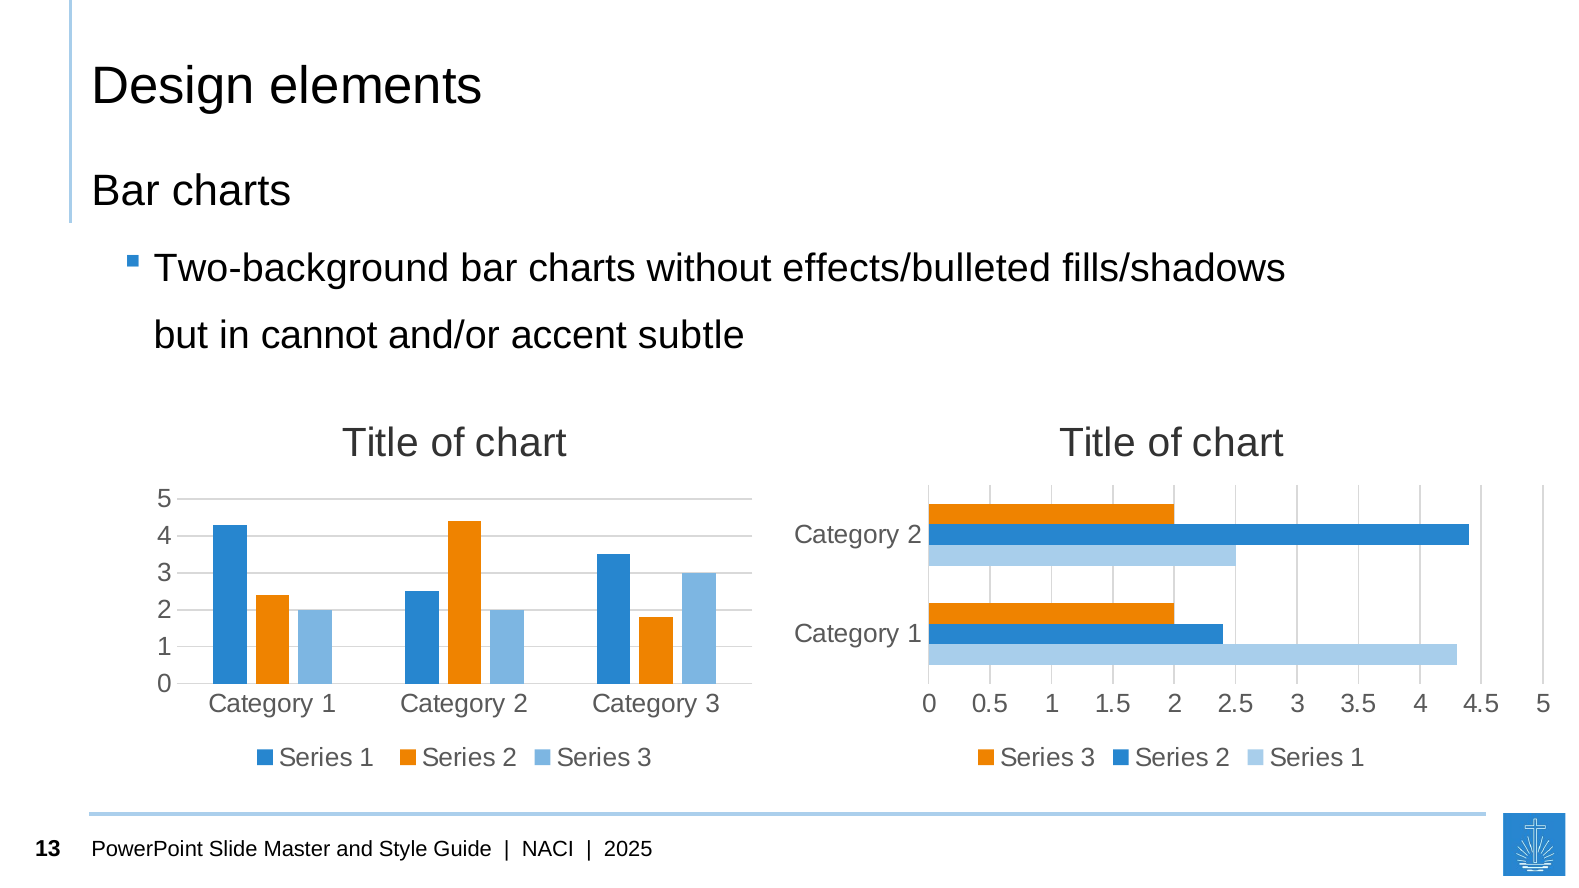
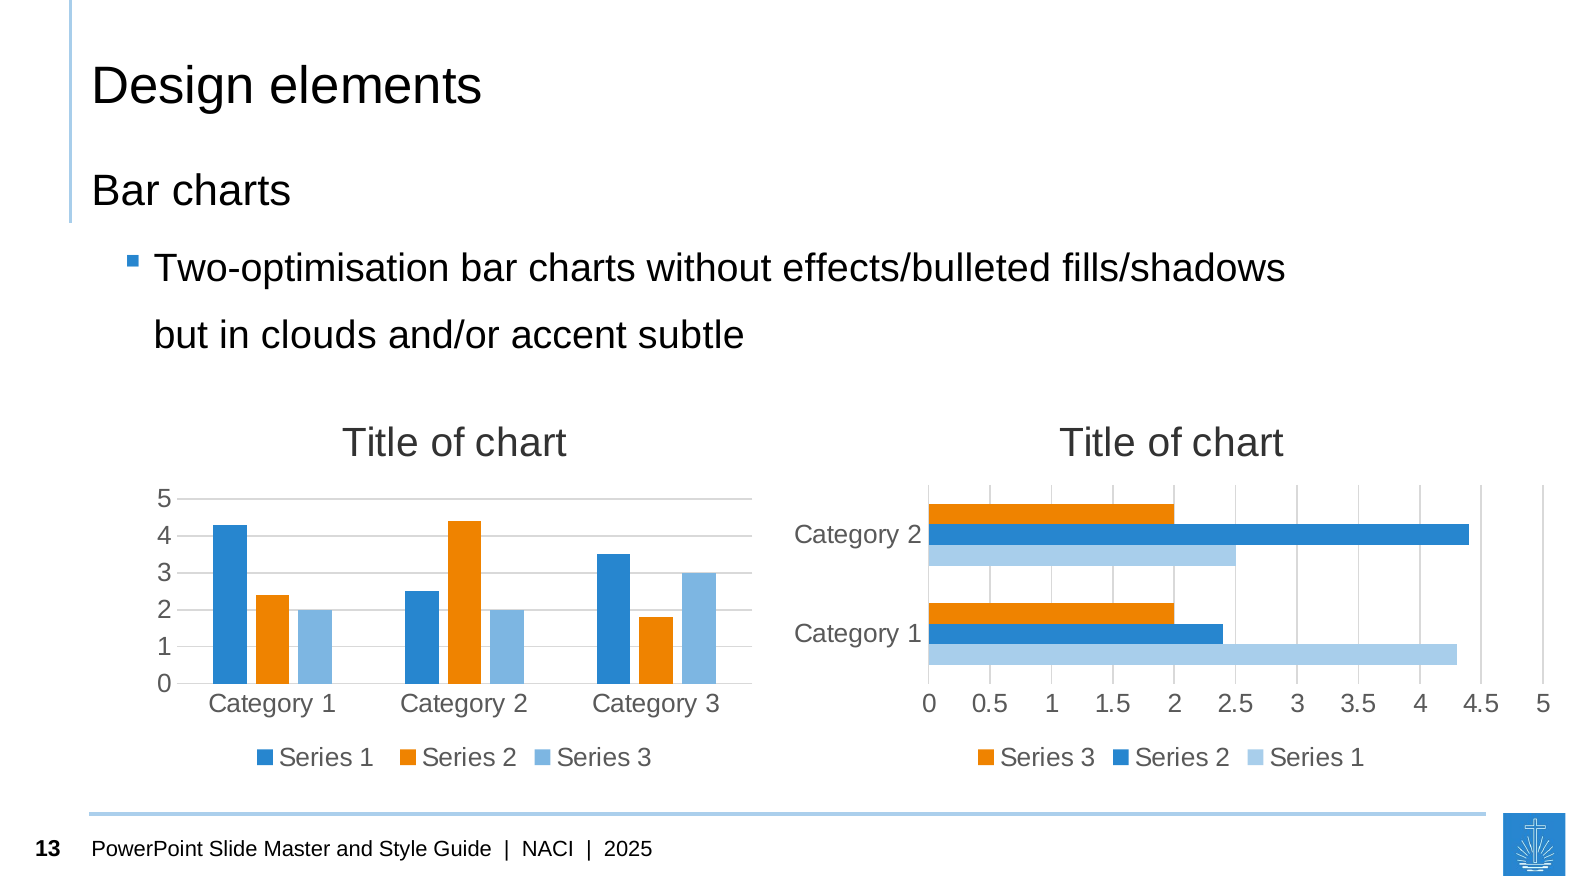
Two-background: Two-background -> Two-optimisation (302, 269)
cannot: cannot -> clouds (319, 335)
